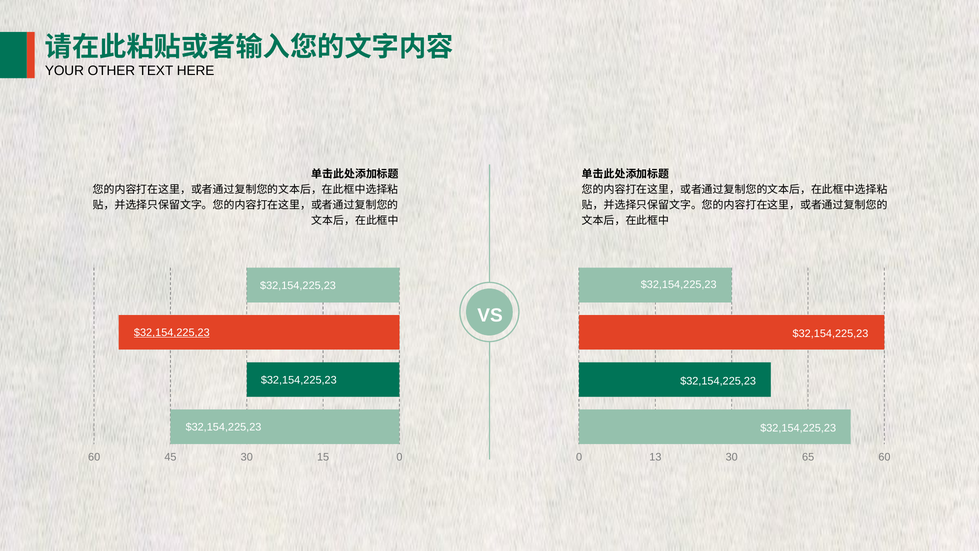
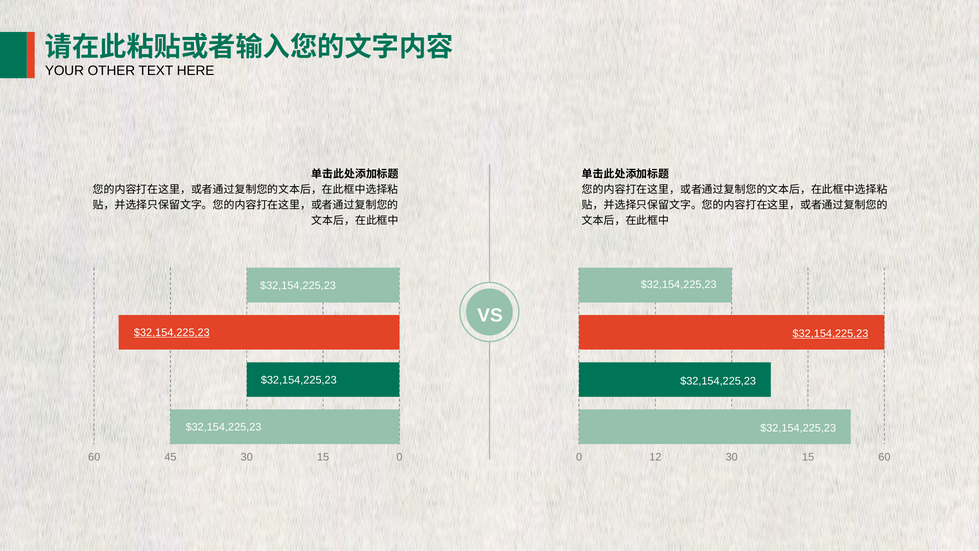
$32,154,225,23 underline: none -> present (830, 333)
13: 13 -> 12 (655, 457)
65: 65 -> 15 (808, 457)
